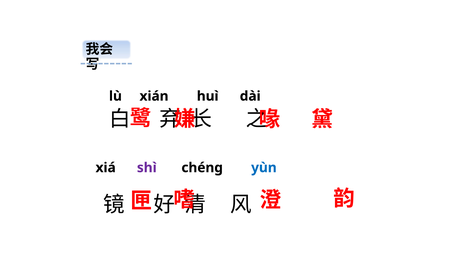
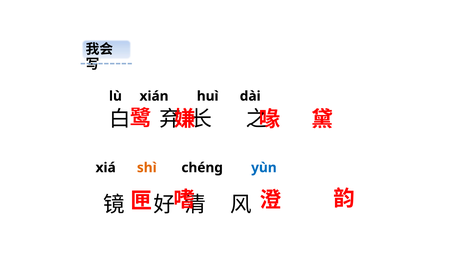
shì colour: purple -> orange (147, 168)
